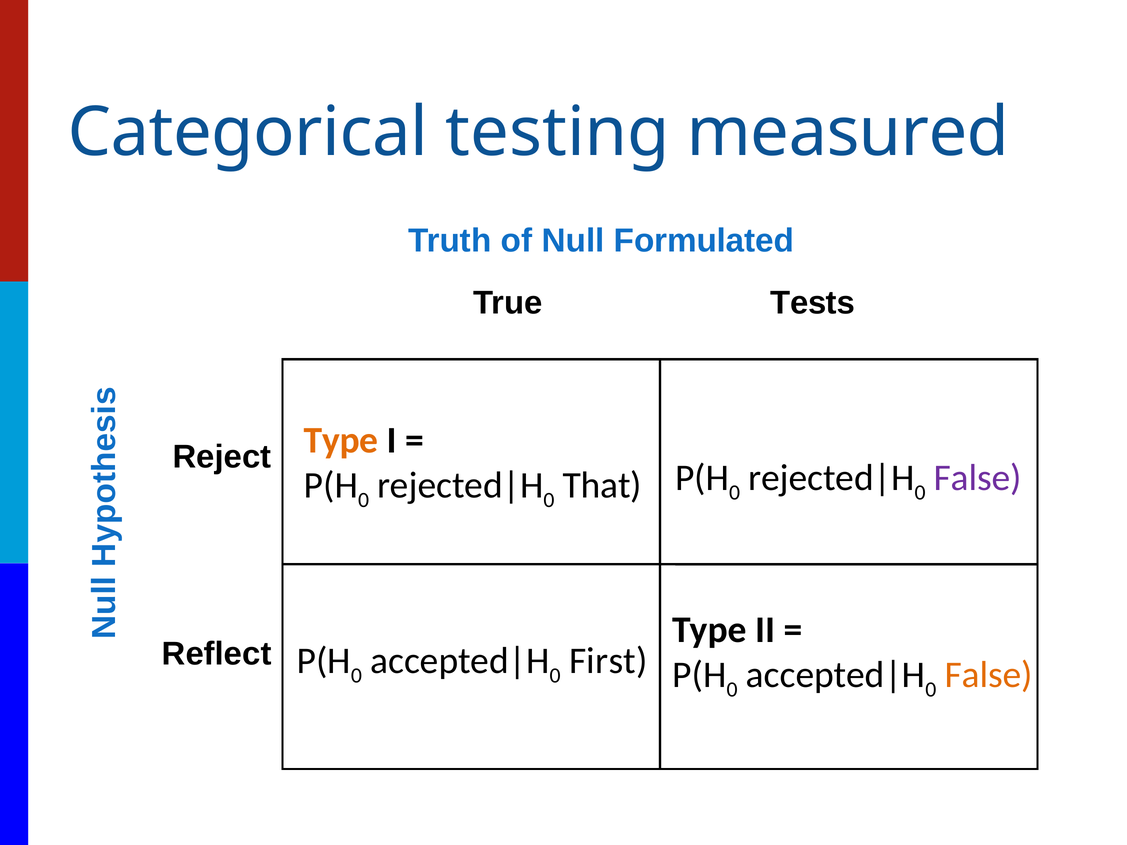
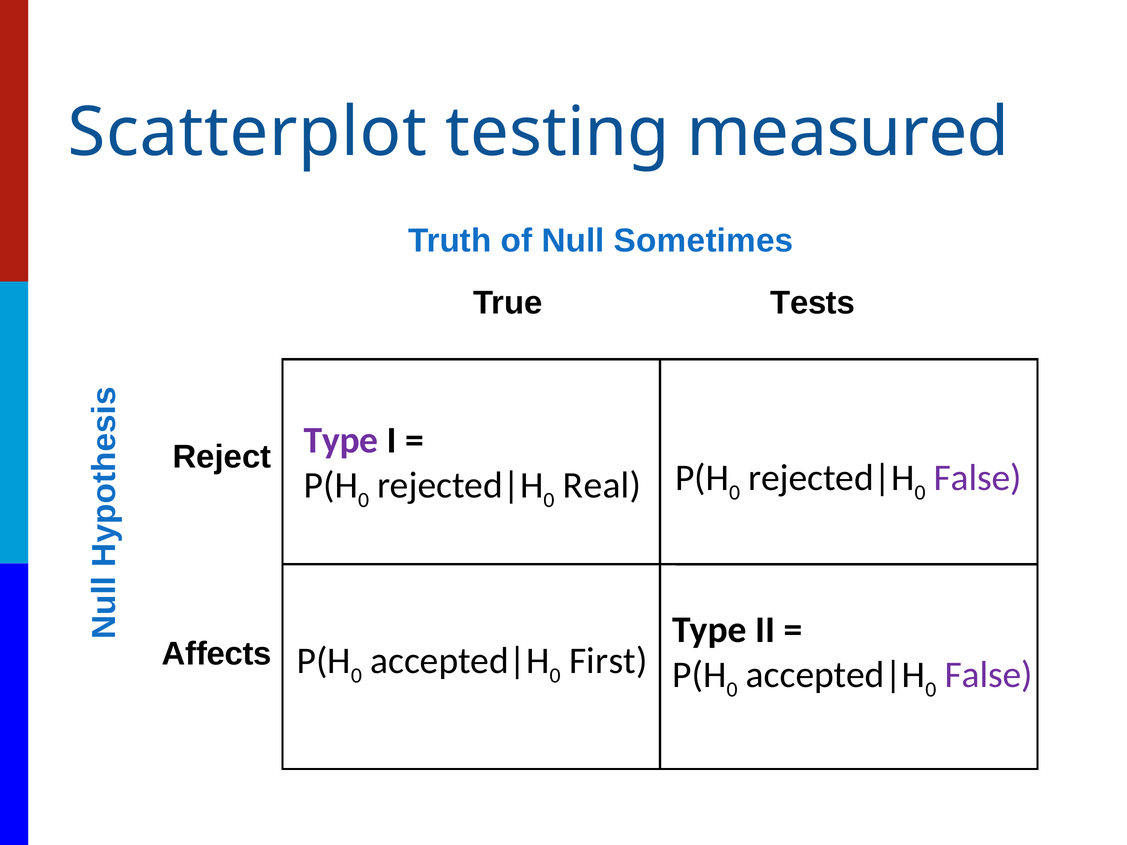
Categorical: Categorical -> Scatterplot (247, 133)
Formulated: Formulated -> Sometimes (704, 241)
Type colour: orange -> purple (341, 440)
That: That -> Real (602, 486)
Reflect: Reflect -> Affects (217, 654)
False colour: orange -> purple (989, 675)
